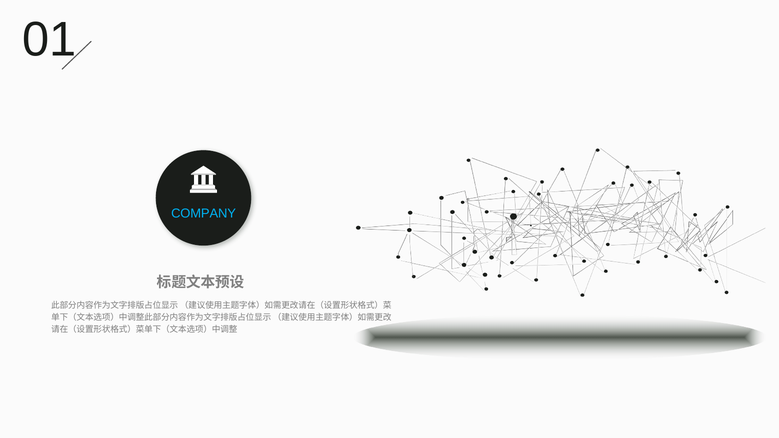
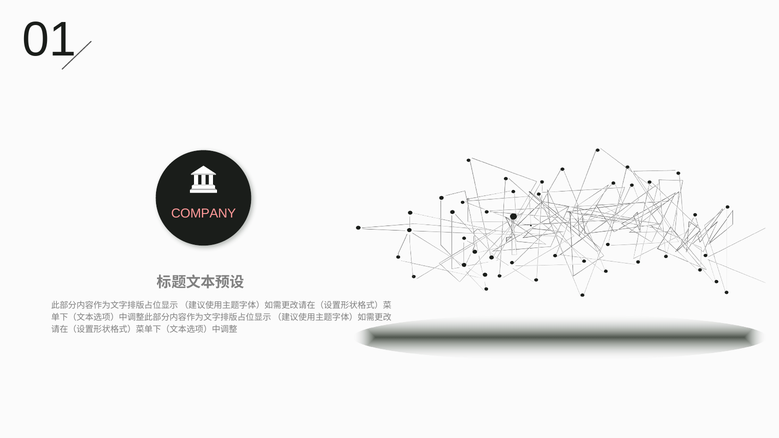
COMPANY colour: light blue -> pink (204, 214)
